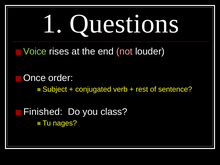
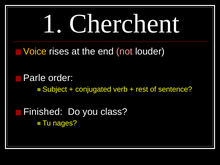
Questions: Questions -> Cherchent (124, 24)
Voice colour: light green -> yellow (35, 51)
Once: Once -> Parle (34, 78)
